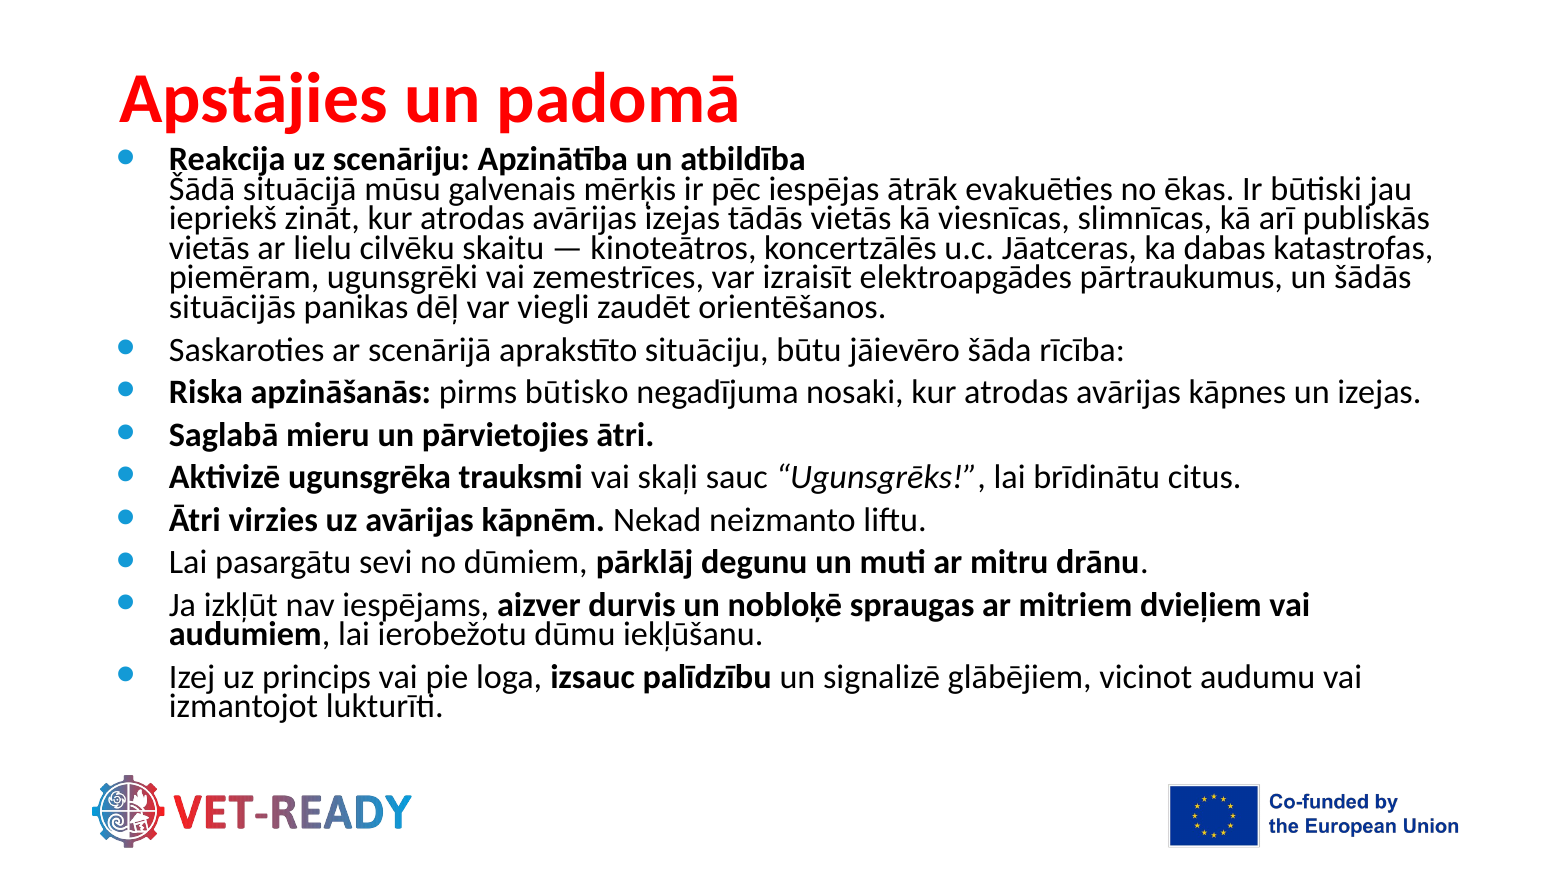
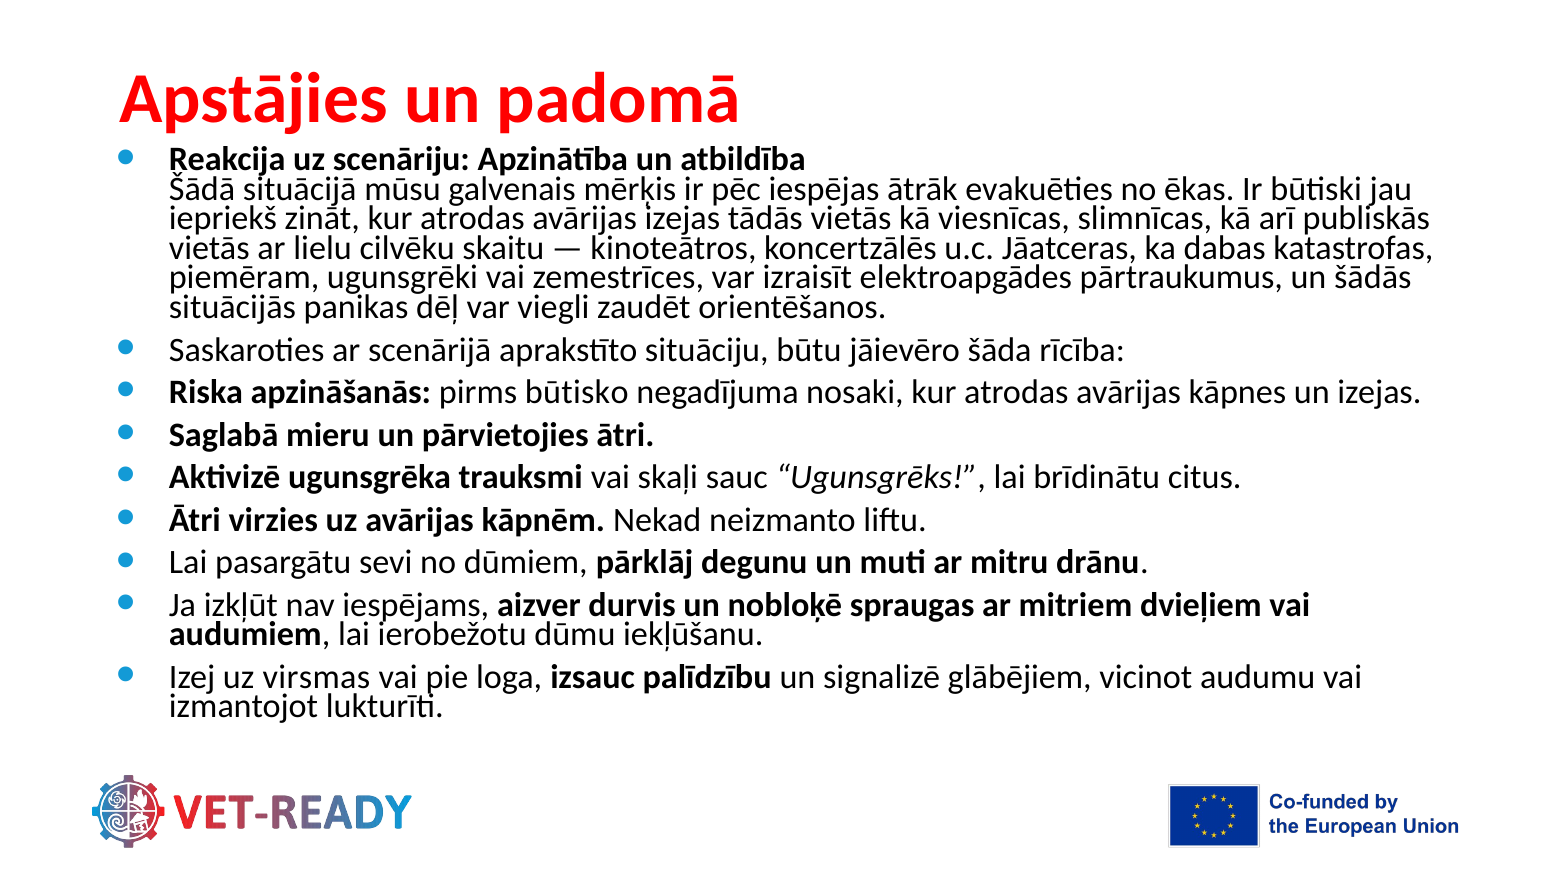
princips: princips -> virsmas (316, 677)
